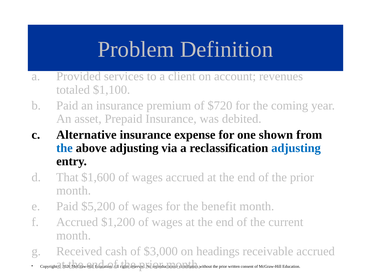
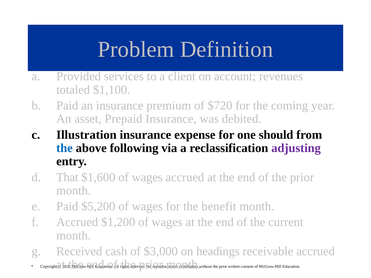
Alternative: Alternative -> Illustration (86, 135)
shown: shown -> should (276, 135)
above adjusting: adjusting -> following (134, 148)
adjusting colour: blue -> purple (296, 148)
